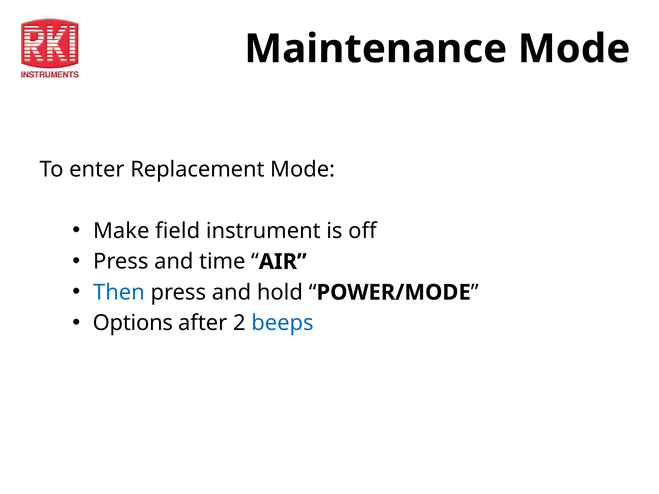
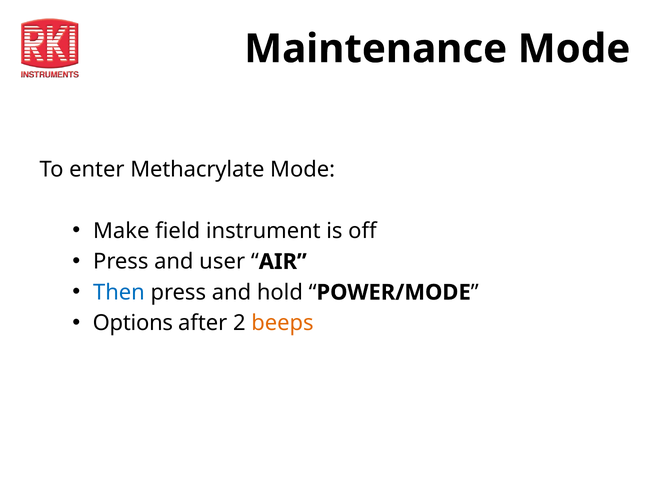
Replacement: Replacement -> Methacrylate (197, 170)
time: time -> user (222, 262)
beeps colour: blue -> orange (282, 323)
